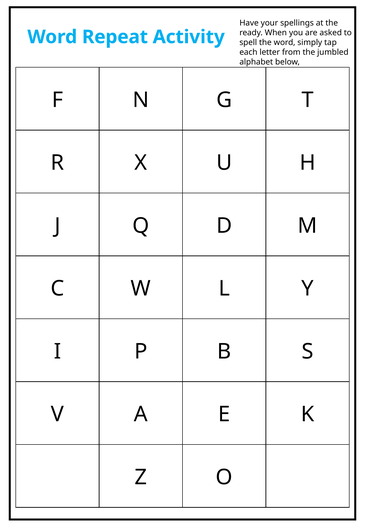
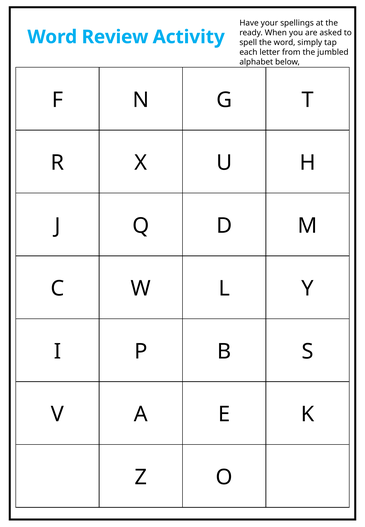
Repeat: Repeat -> Review (115, 37)
